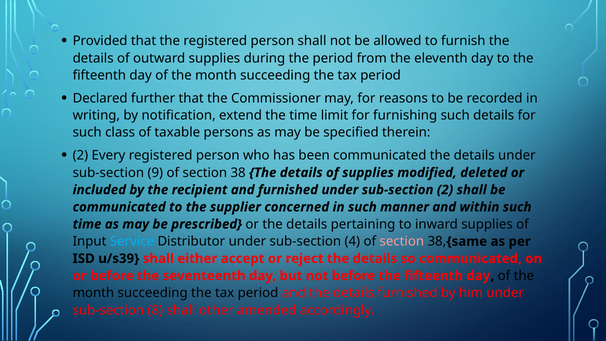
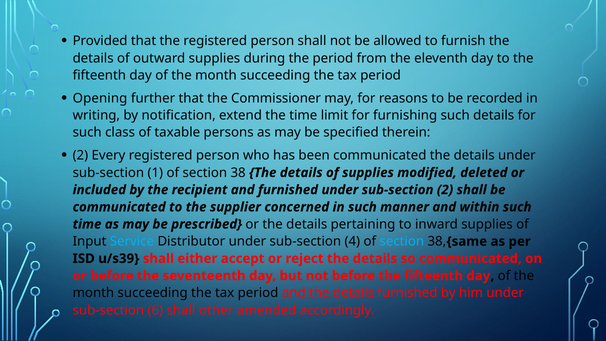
Declared: Declared -> Opening (100, 98)
9: 9 -> 1 (155, 173)
section colour: pink -> light blue (402, 241)
8: 8 -> 6 (155, 310)
